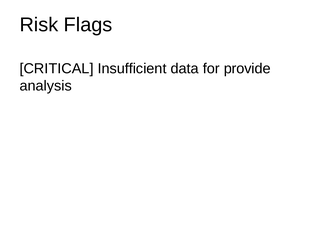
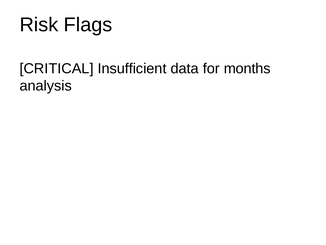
provide: provide -> months (247, 68)
